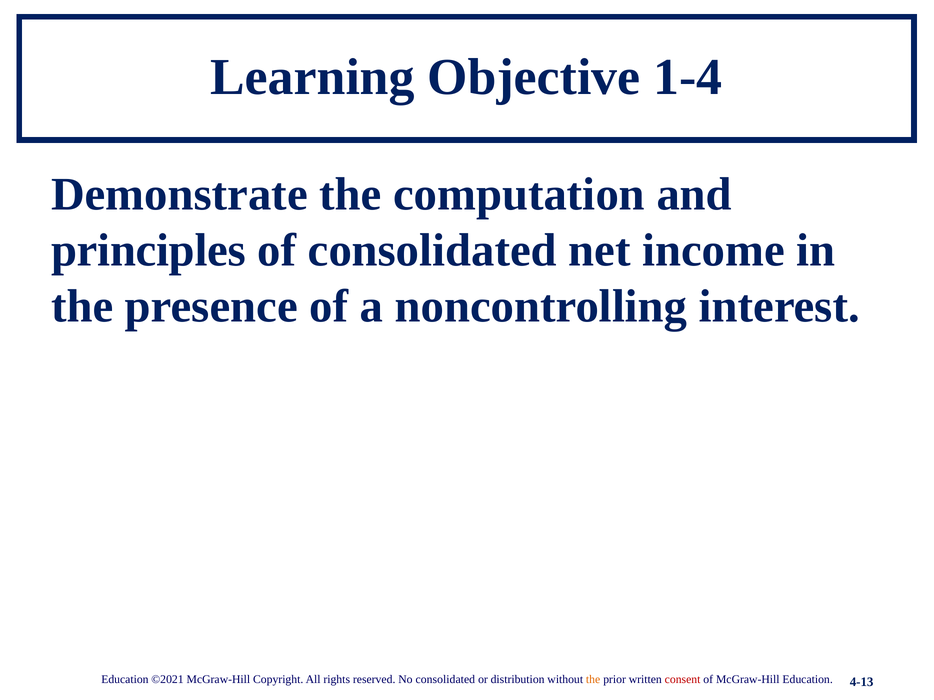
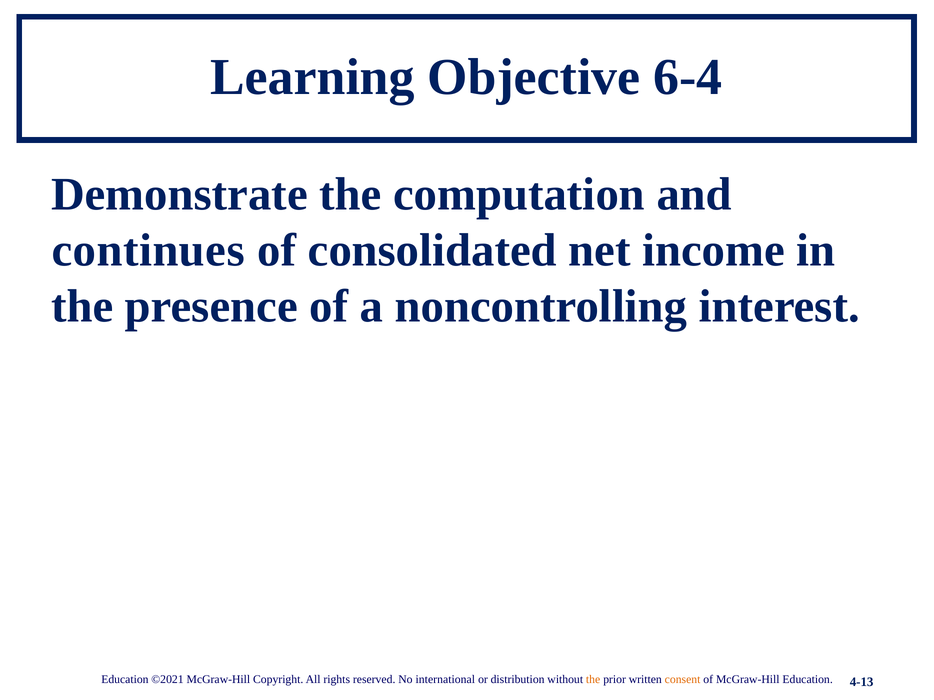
1-4: 1-4 -> 6-4 (688, 77)
principles: principles -> continues (148, 251)
No consolidated: consolidated -> international (445, 680)
consent colour: red -> orange (683, 680)
